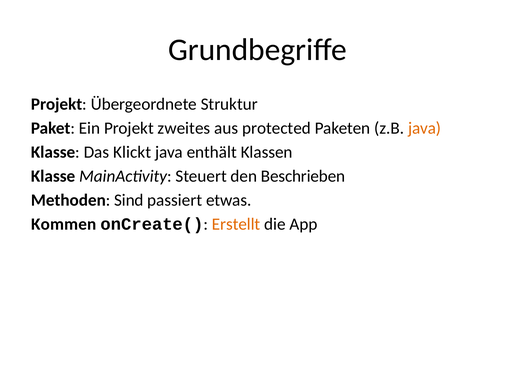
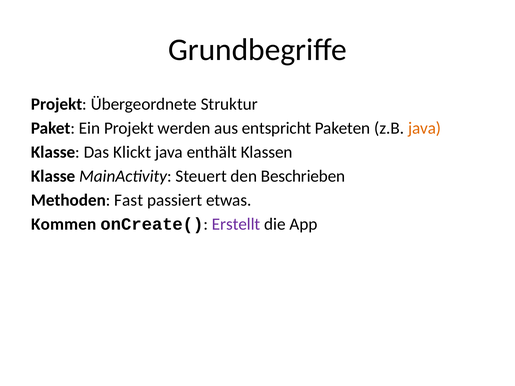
zweites: zweites -> werden (184, 128)
protected: protected -> entspricht (277, 128)
Sind: Sind -> Fast (129, 200)
Erstellt colour: orange -> purple (236, 224)
